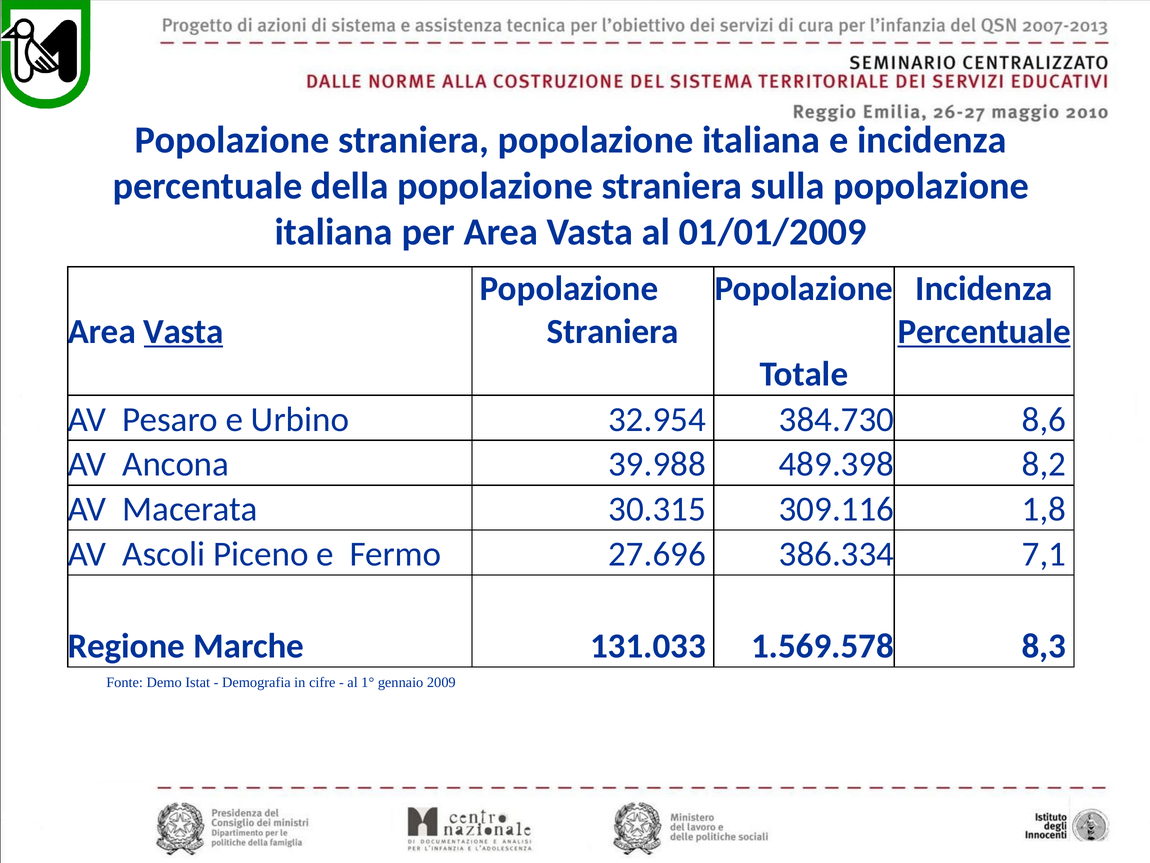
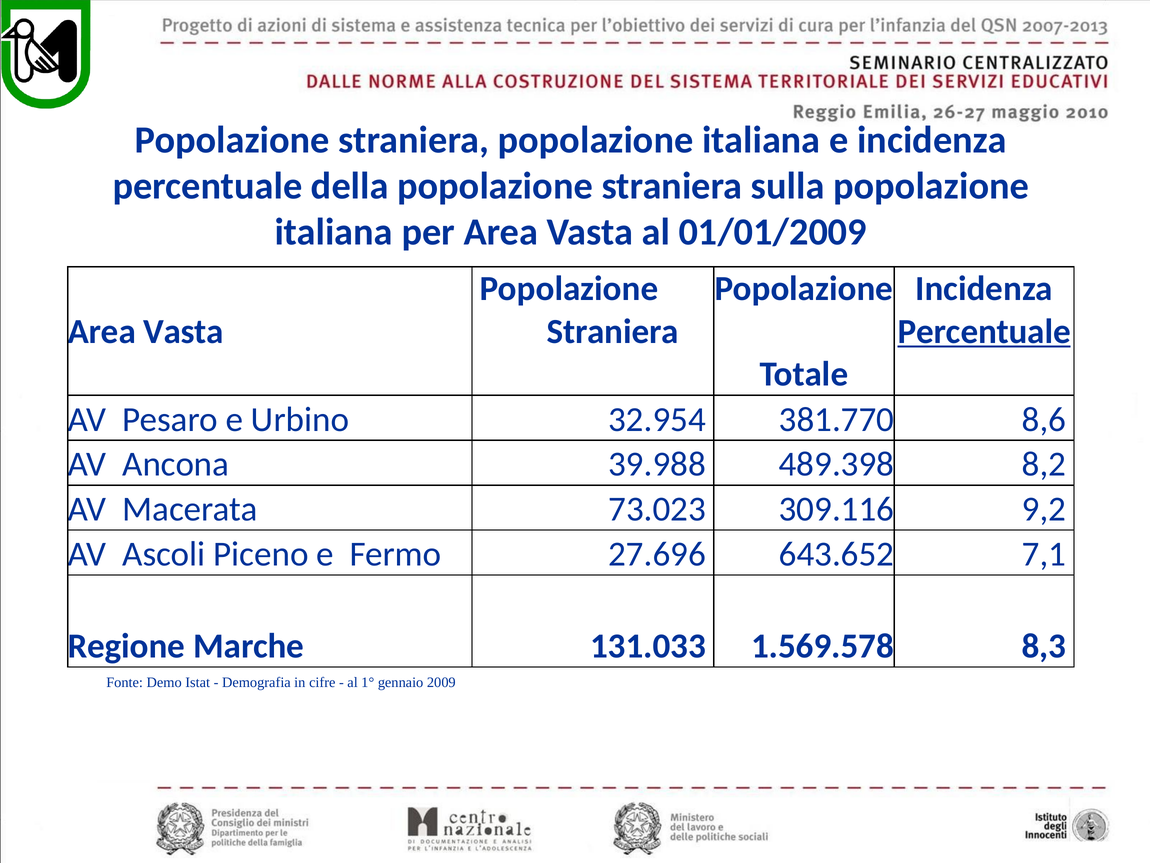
Vasta underline: present -> none (184, 331)
384.730: 384.730 -> 381.770 (836, 419)
30.315: 30.315 -> 73.023 (657, 509)
1,8: 1,8 -> 9,2 (1044, 509)
386.334: 386.334 -> 643.652 (836, 554)
